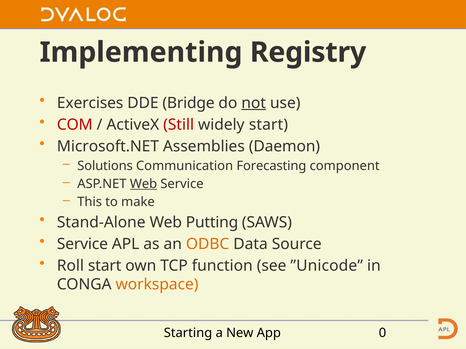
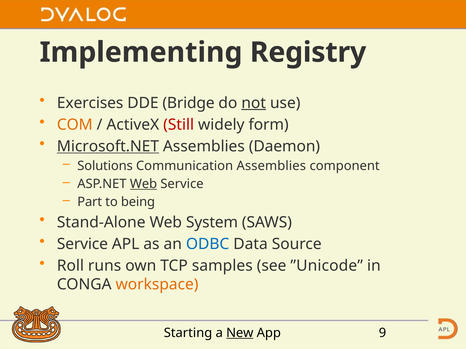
COM colour: red -> orange (75, 125)
widely start: start -> form (269, 125)
Microsoft.NET underline: none -> present (108, 147)
Communication Forecasting: Forecasting -> Assemblies (271, 166)
This: This -> Part (90, 202)
make: make -> being (138, 202)
Putting: Putting -> System (212, 223)
ODBC colour: orange -> blue (208, 244)
Roll start: start -> runs (105, 266)
function: function -> samples (222, 266)
New underline: none -> present (240, 333)
0: 0 -> 9 (383, 333)
